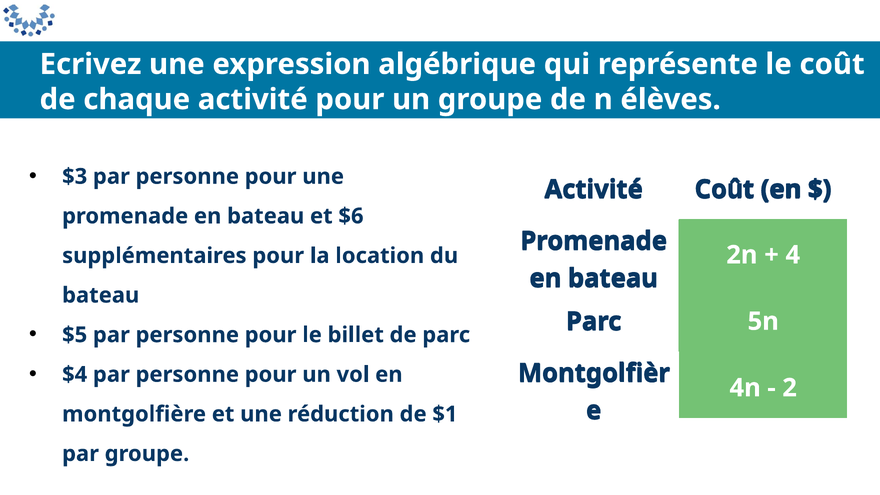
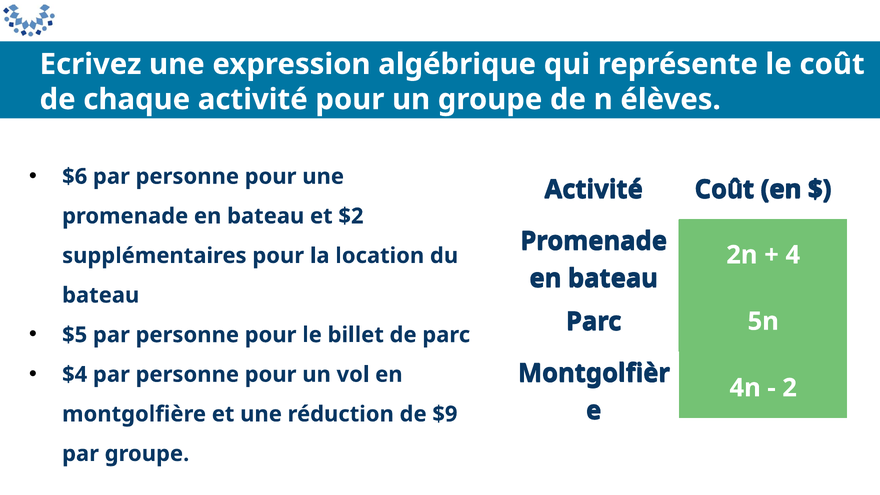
$3: $3 -> $6 (75, 177)
$6: $6 -> $2 (351, 216)
$1: $1 -> $9 (445, 414)
